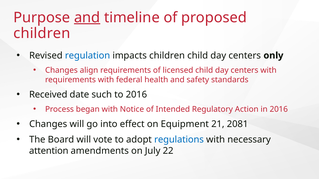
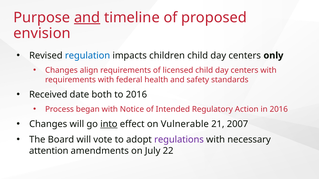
children: children -> envision (42, 33)
such: such -> both (102, 95)
into underline: none -> present (109, 124)
Equipment: Equipment -> Vulnerable (185, 124)
2081: 2081 -> 2007 (238, 124)
regulations colour: blue -> purple (179, 140)
